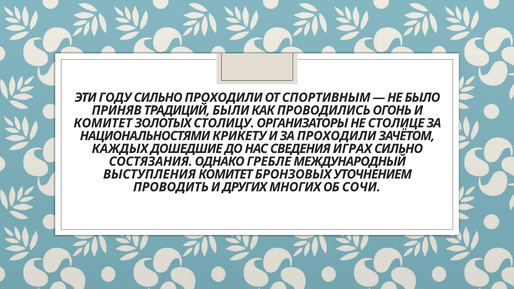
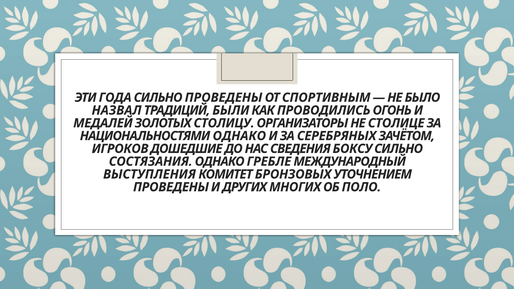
ГОДУ: ГОДУ -> ГОДА (115, 98)
СИЛЬНО ПРОХОДИЛИ: ПРОХОДИЛИ -> ПРОВЕДЕНЫ (223, 98)
ПРИНЯВ: ПРИНЯВ -> НАЗВАЛ (117, 110)
КОМИТЕТ: КОМИТЕТ -> МЕДАЛЕЙ (103, 123)
НАЦИОНАЛЬНОСТЯМИ КРИКЕТУ: КРИКЕТУ -> ОДНАКО (239, 136)
ЗА ПРОХОДИЛИ: ПРОХОДИЛИ -> СЕРЕБРЯНЫХ (337, 136)
КАЖДЫХ: КАЖДЫХ -> ИГРОКОВ (120, 149)
ИГРАХ: ИГРАХ -> БОКСУ (352, 149)
ПРОВОДИТЬ: ПРОВОДИТЬ -> ПРОВЕДЕНЫ (171, 187)
СОЧИ: СОЧИ -> ПОЛО (361, 187)
